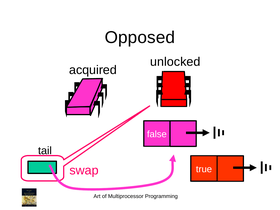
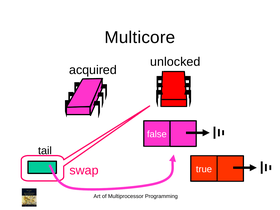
Opposed: Opposed -> Multicore (140, 37)
